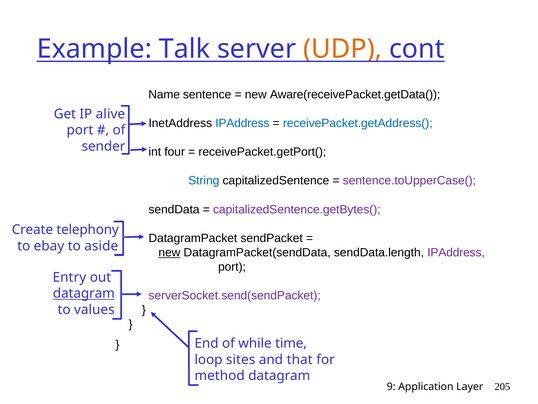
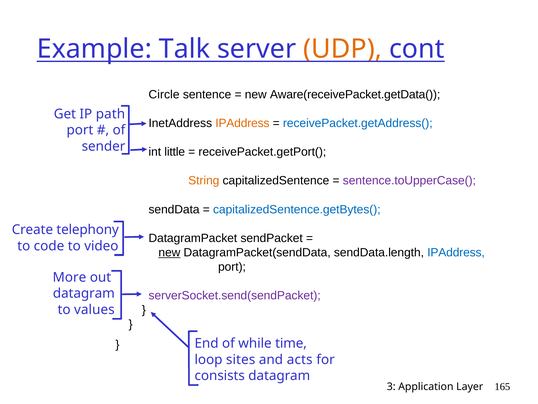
Name: Name -> Circle (164, 94)
alive: alive -> path (110, 114)
IPAddress colour: blue -> orange (242, 123)
four: four -> little (175, 152)
String colour: blue -> orange (204, 180)
capitalizedSentence.getBytes( colour: purple -> blue (297, 209)
ebay: ebay -> code (49, 246)
aside: aside -> video (101, 246)
IPAddress colour: purple -> blue (456, 252)
Entry: Entry -> More (69, 277)
datagram underline: present -> none (84, 293)
that: that -> acts (300, 359)
method: method -> consists (220, 375)
9: 9 -> 3 (391, 386)
205: 205 -> 165 (502, 386)
